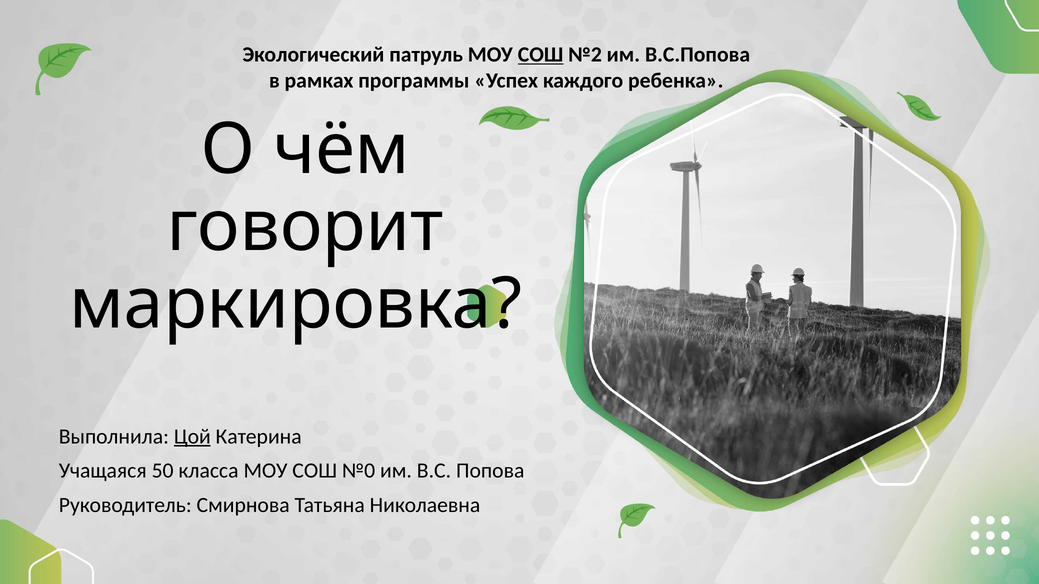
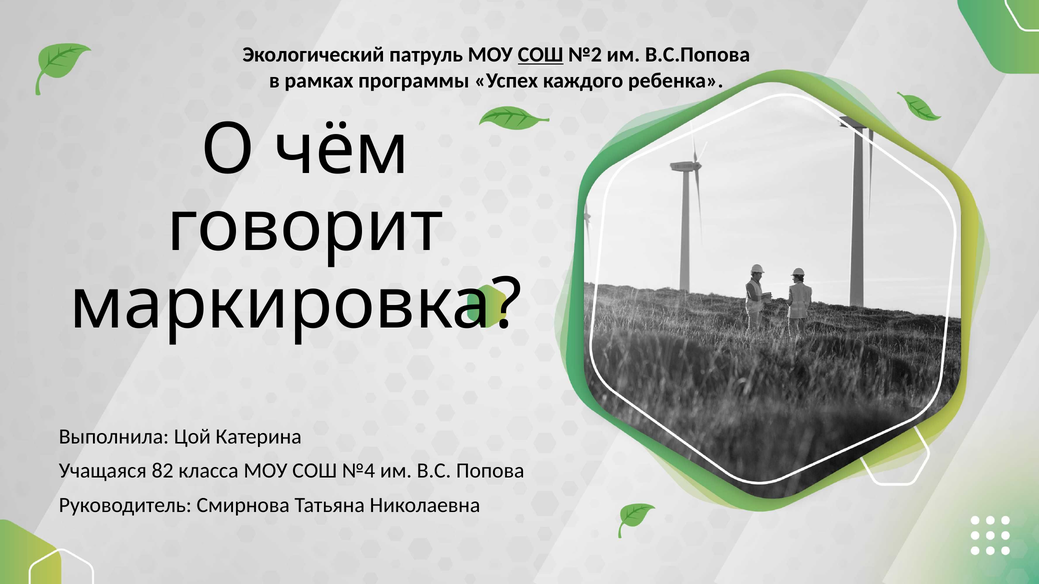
Цой underline: present -> none (192, 437)
50: 50 -> 82 (163, 471)
№0: №0 -> №4 (359, 471)
